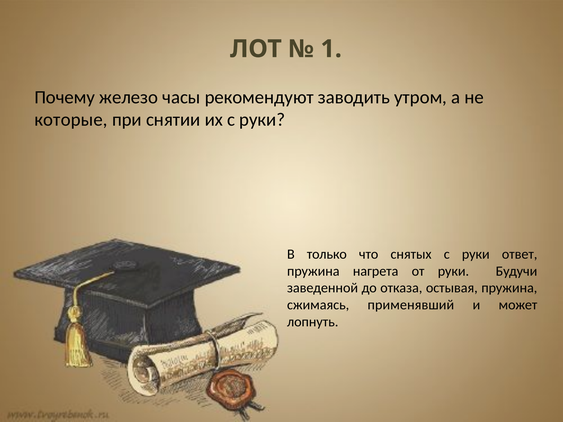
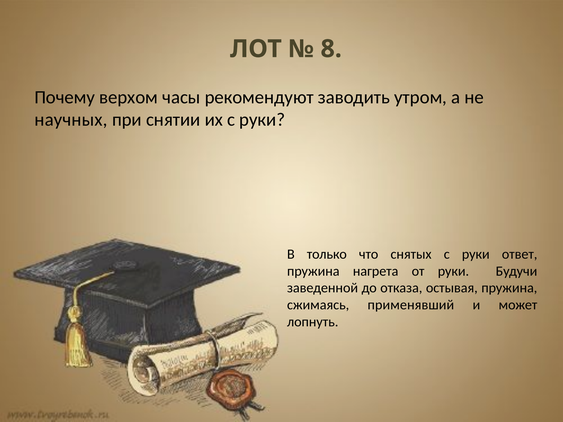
1: 1 -> 8 (331, 49)
железо: железо -> верхом (129, 97)
которые: которые -> научных (71, 120)
